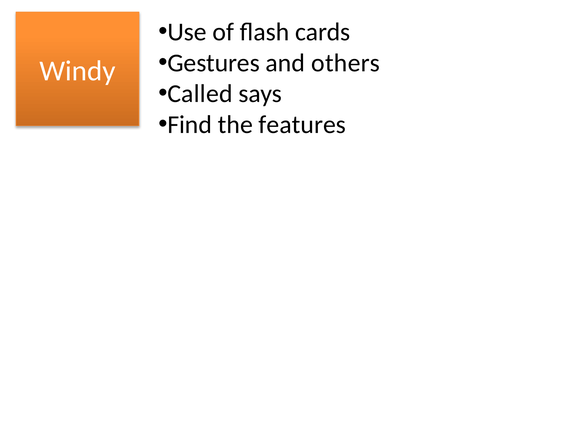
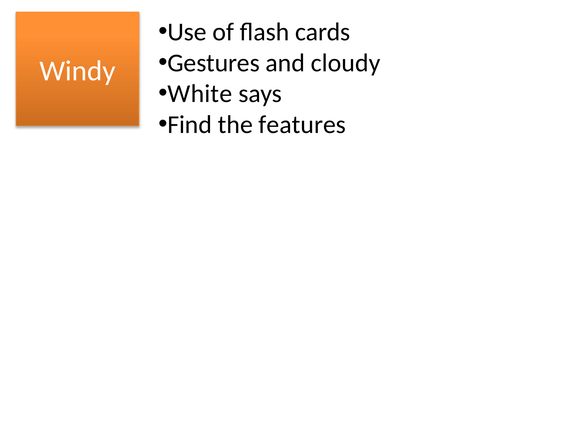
others: others -> cloudy (346, 63)
Called: Called -> White (200, 94)
